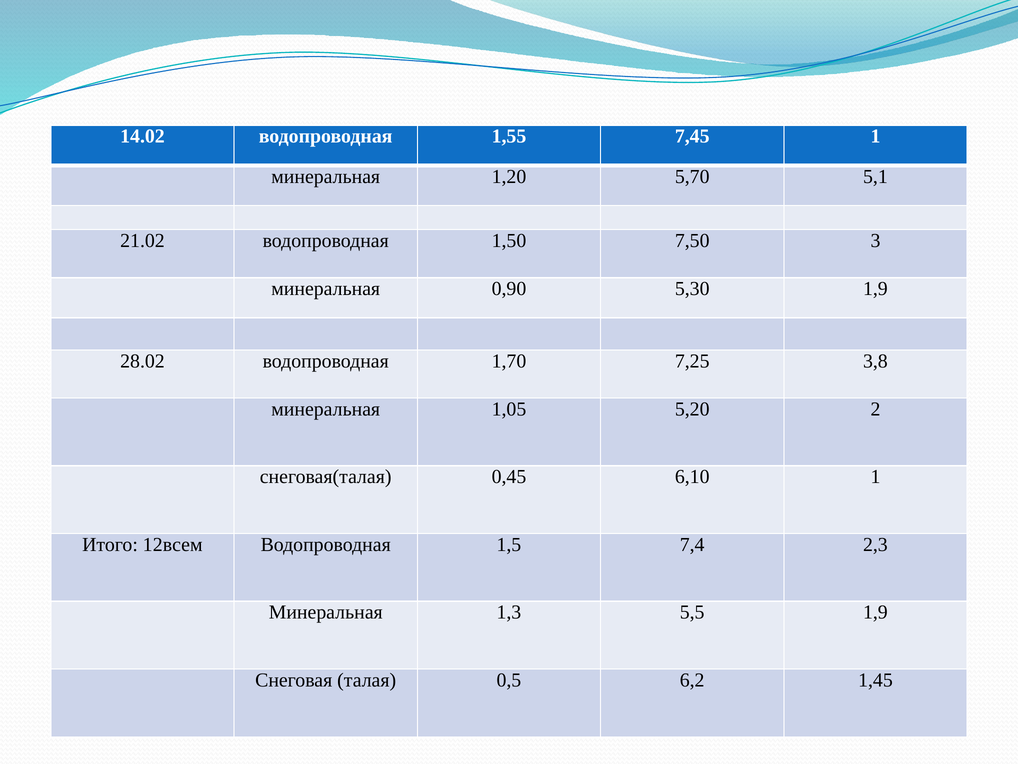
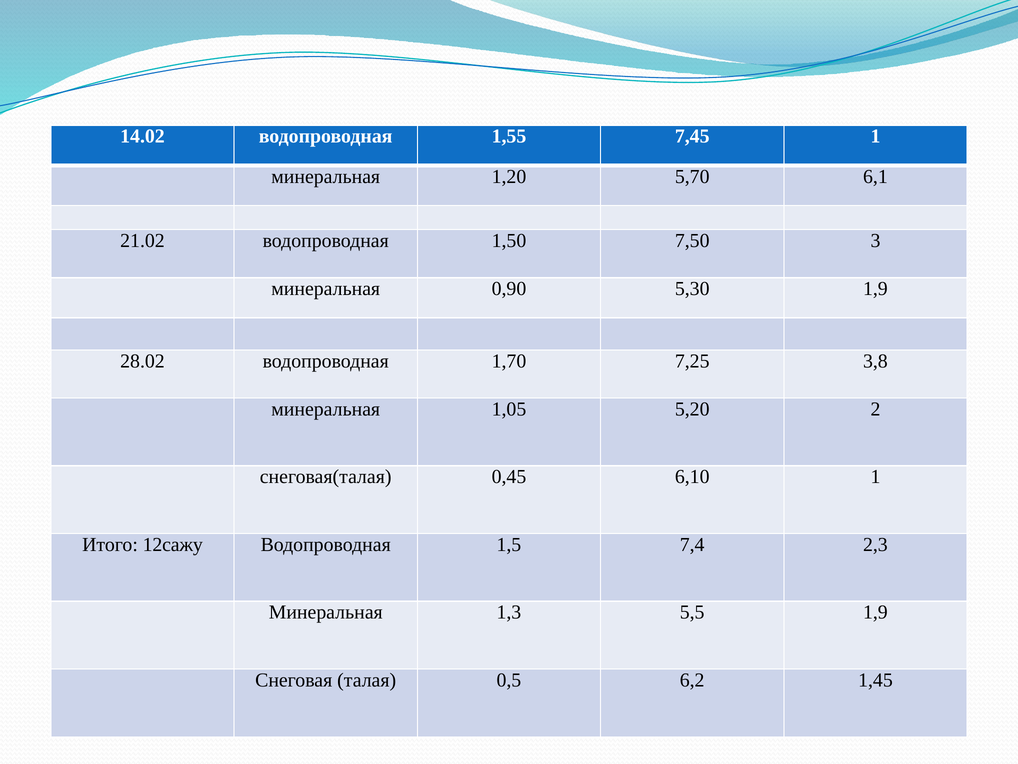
5,1: 5,1 -> 6,1 (875, 176)
12всем: 12всем -> 12сажу (173, 544)
